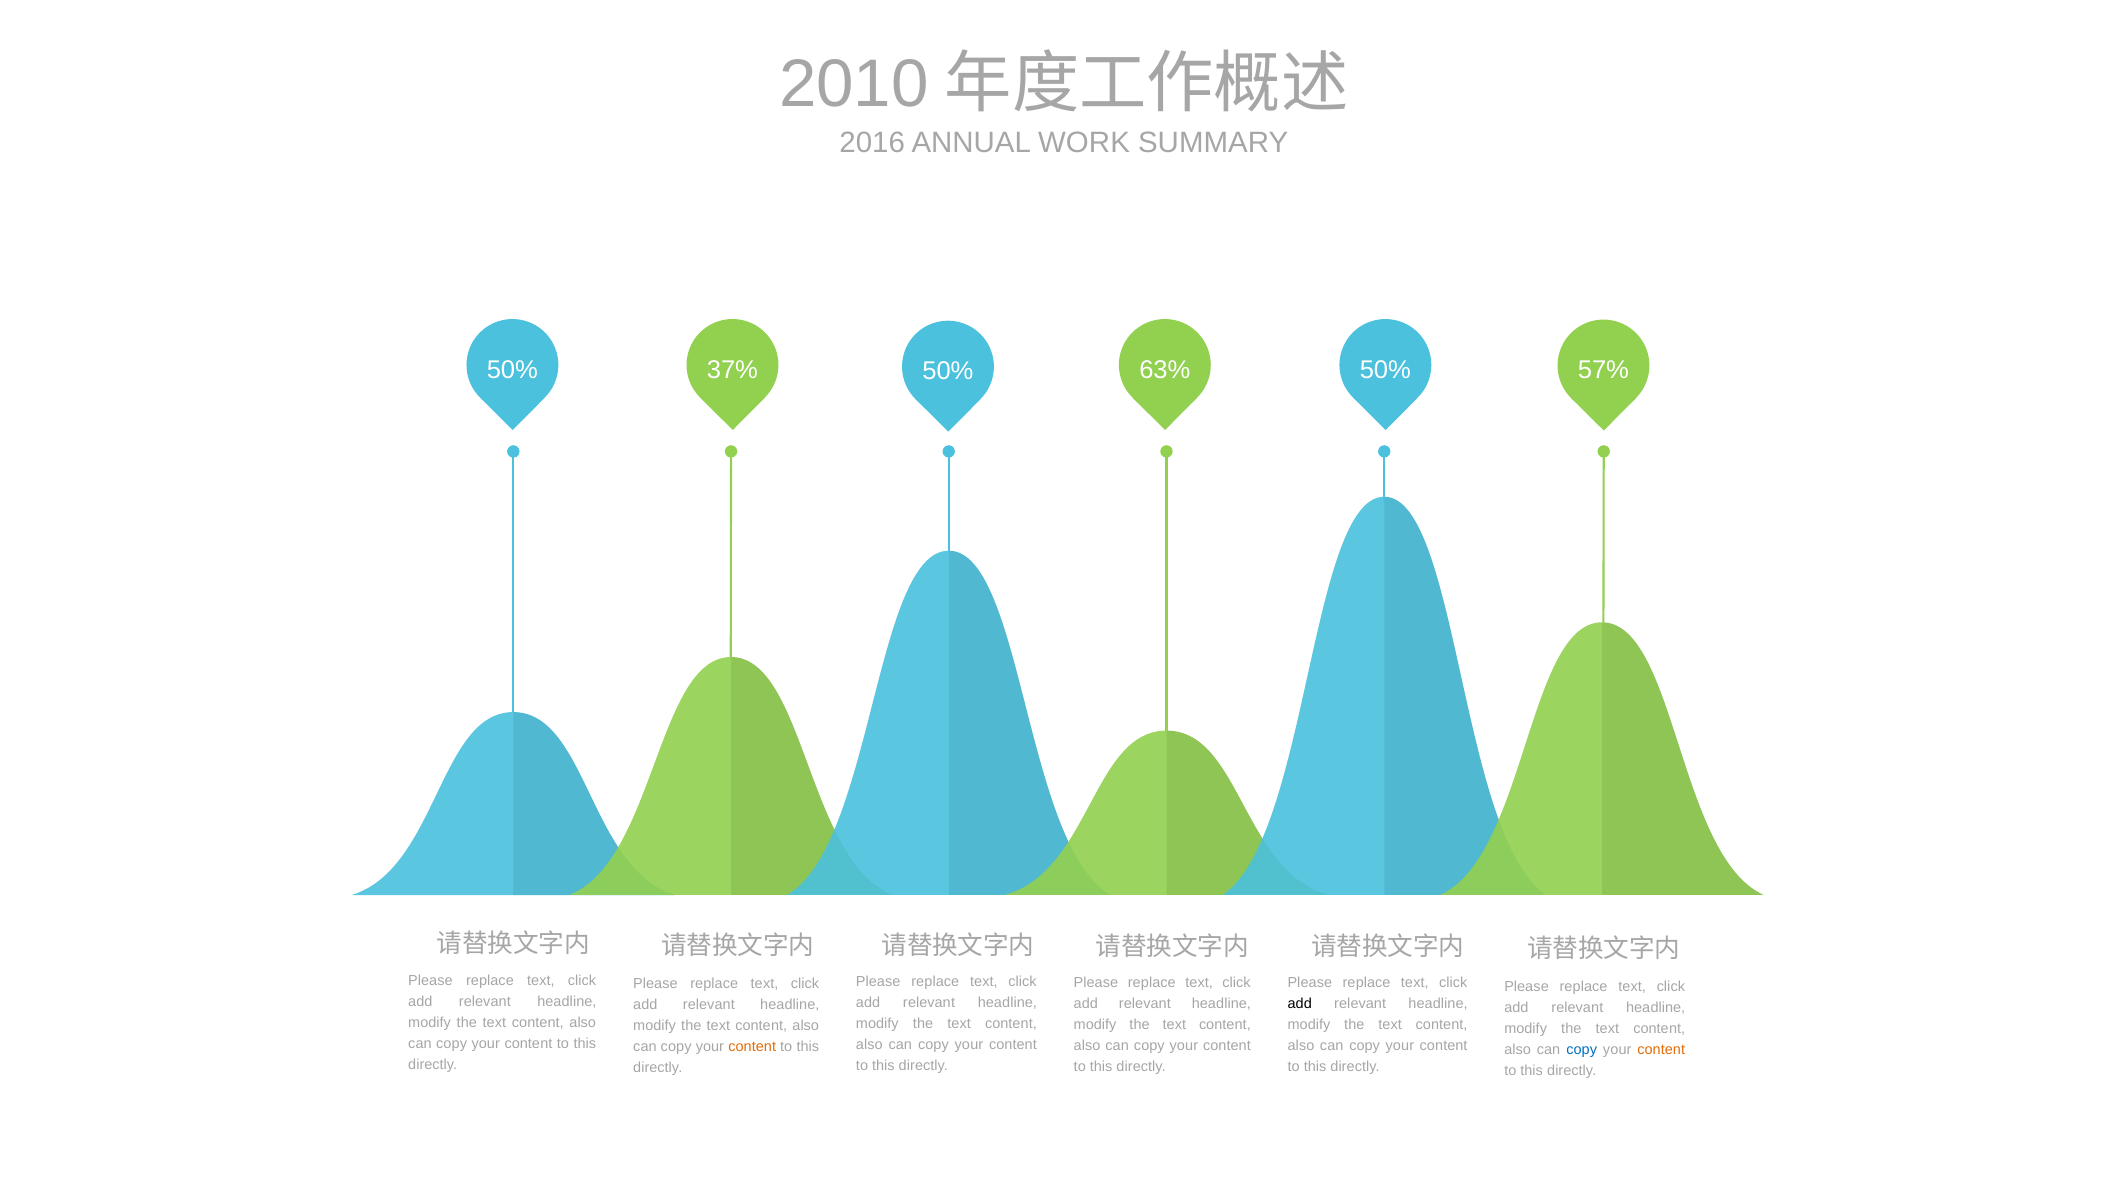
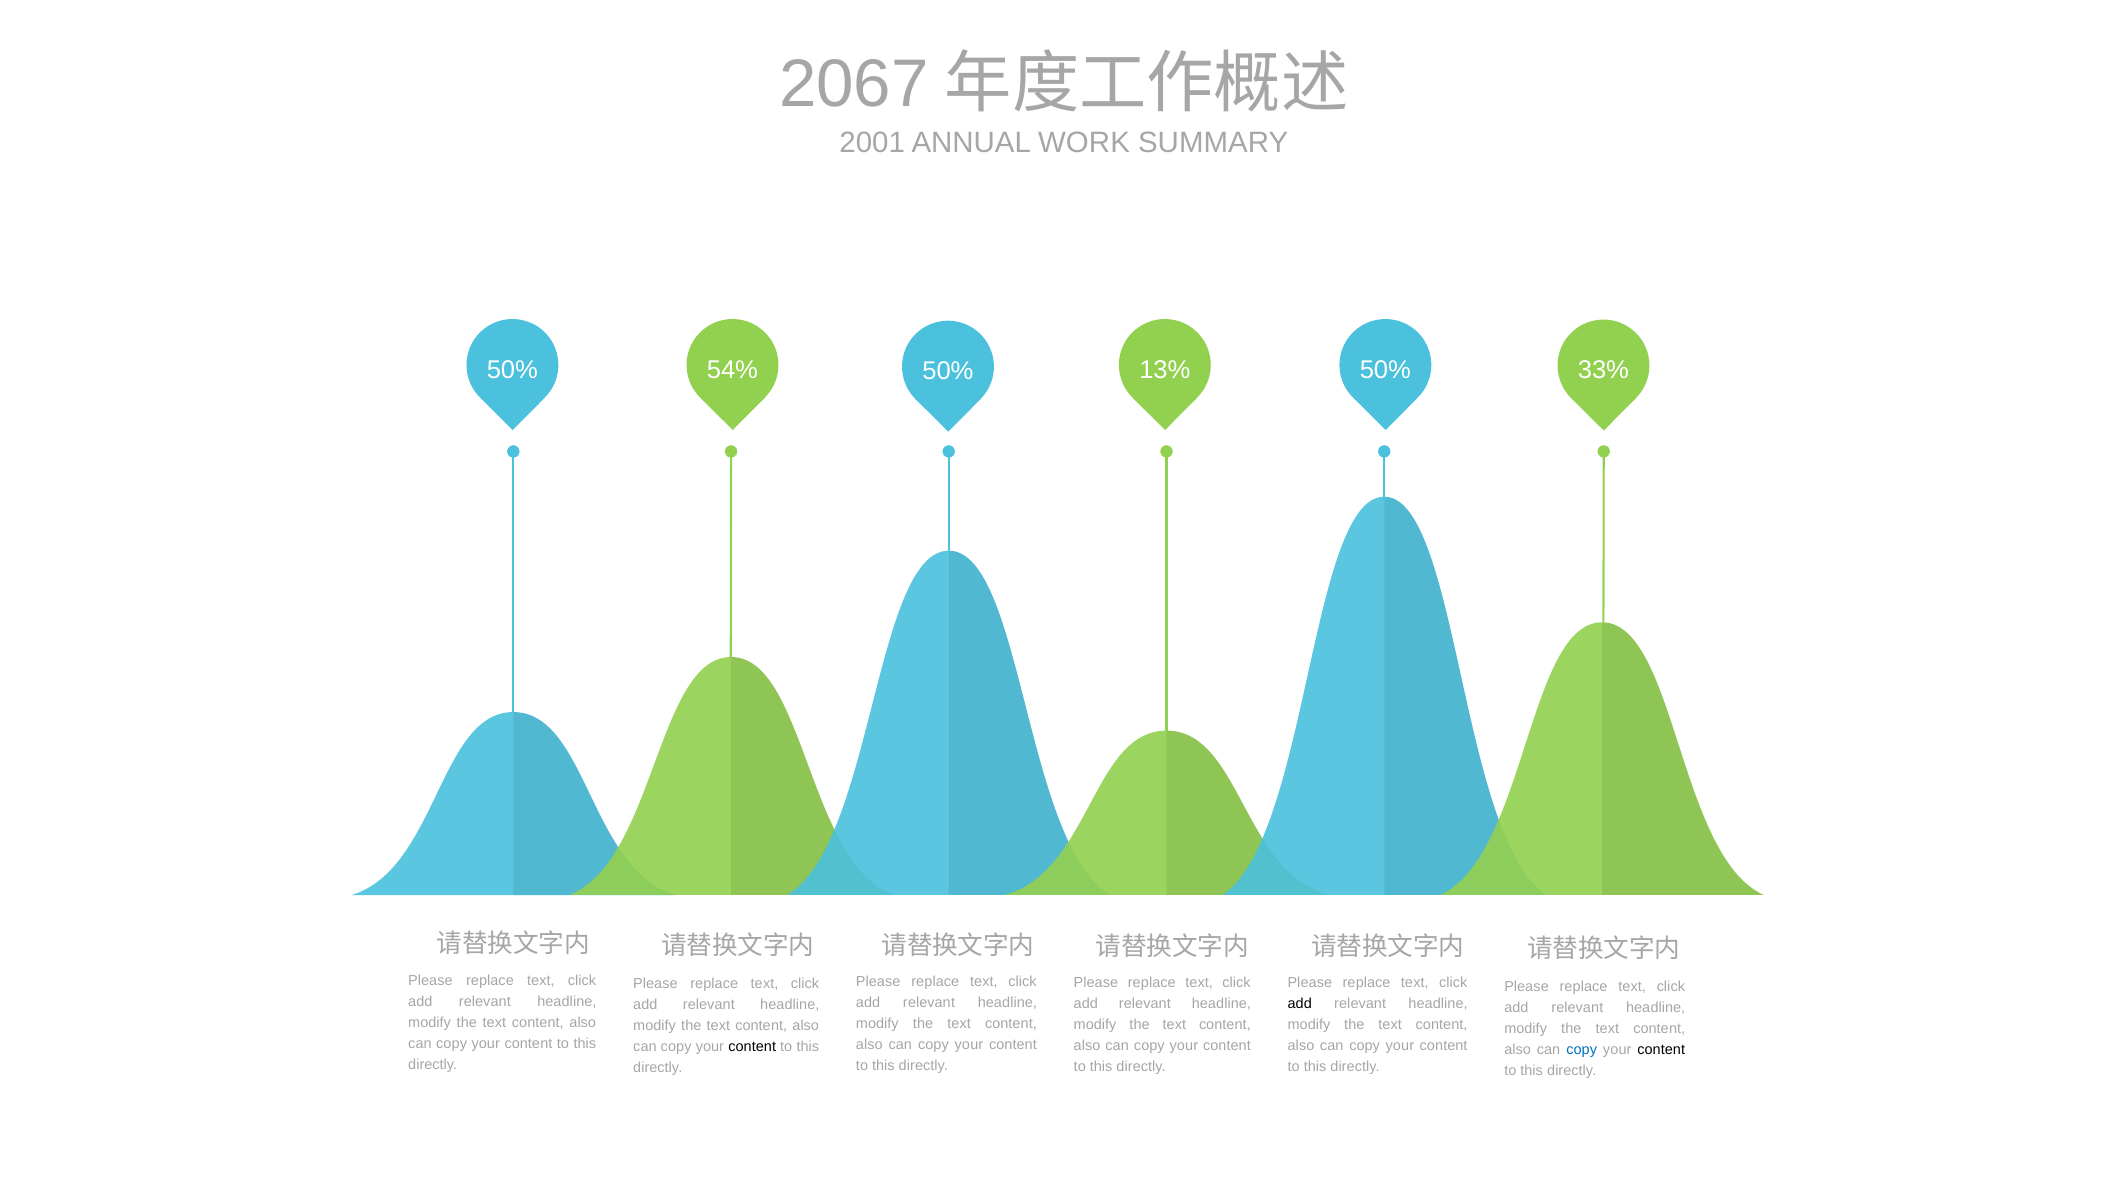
2010: 2010 -> 2067 (854, 84)
2016: 2016 -> 2001 (872, 143)
37%: 37% -> 54% (732, 370)
63%: 63% -> 13% (1165, 370)
57%: 57% -> 33% (1603, 370)
content colour: orange -> black (752, 1047)
content colour: orange -> black (1661, 1049)
